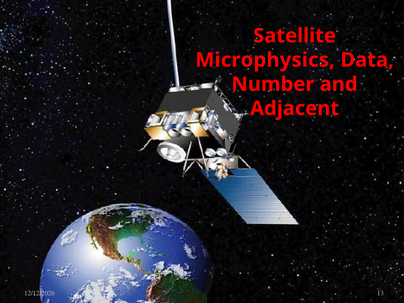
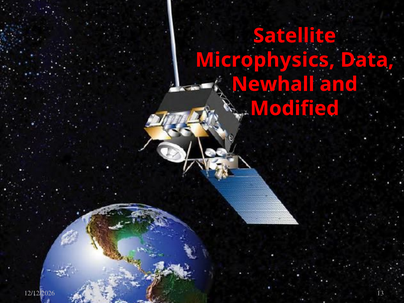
Number: Number -> Newhall (273, 84)
Adjacent: Adjacent -> Modified (295, 108)
